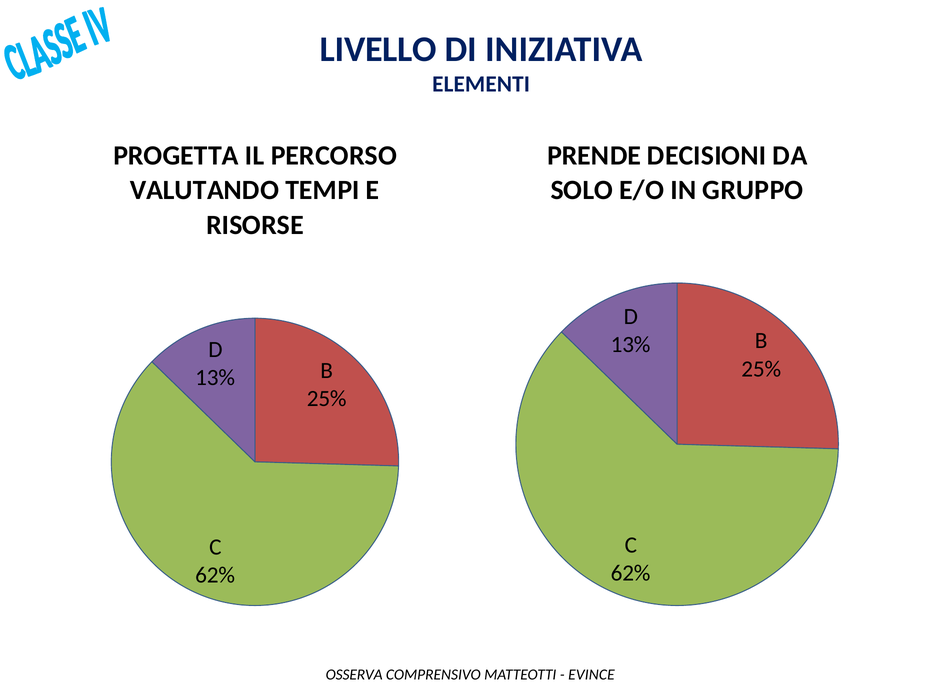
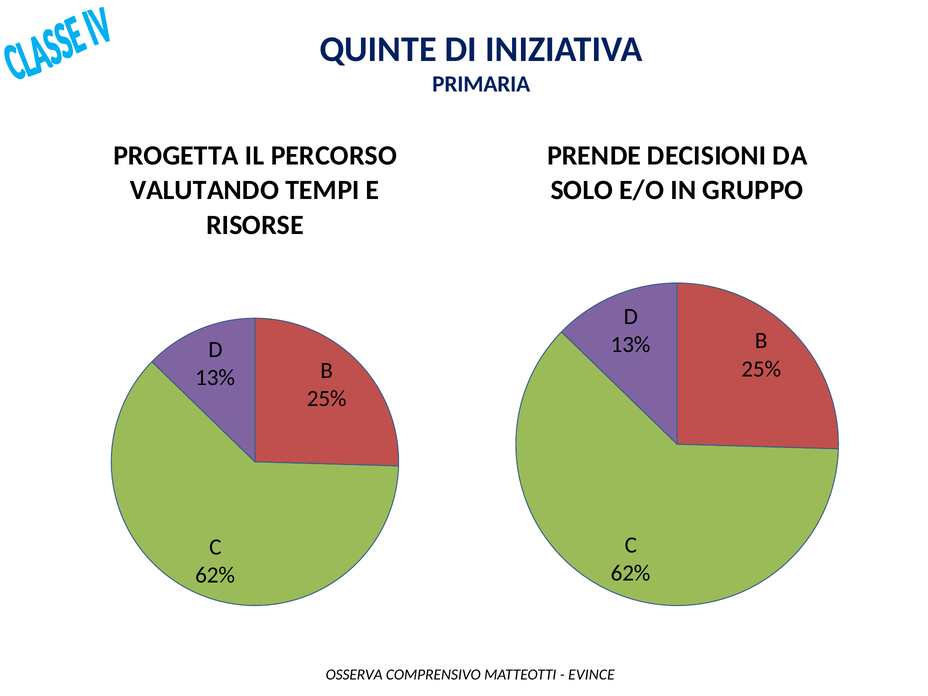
LIVELLO: LIVELLO -> QUINTE (378, 49)
ELEMENTI: ELEMENTI -> PRIMARIA (481, 84)
